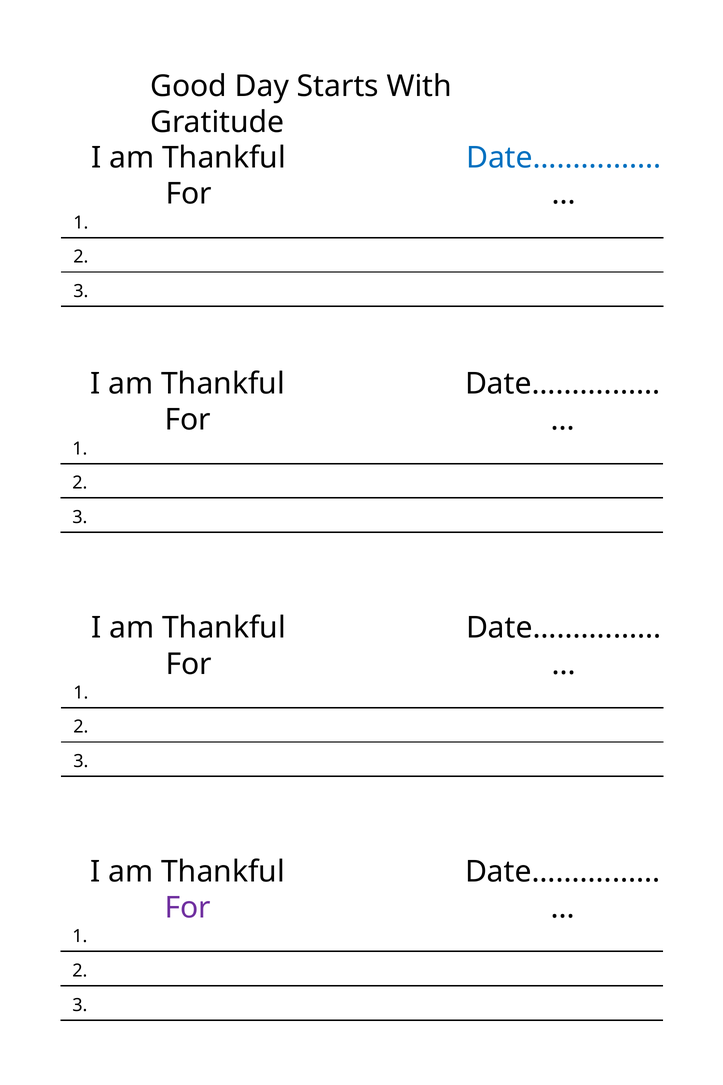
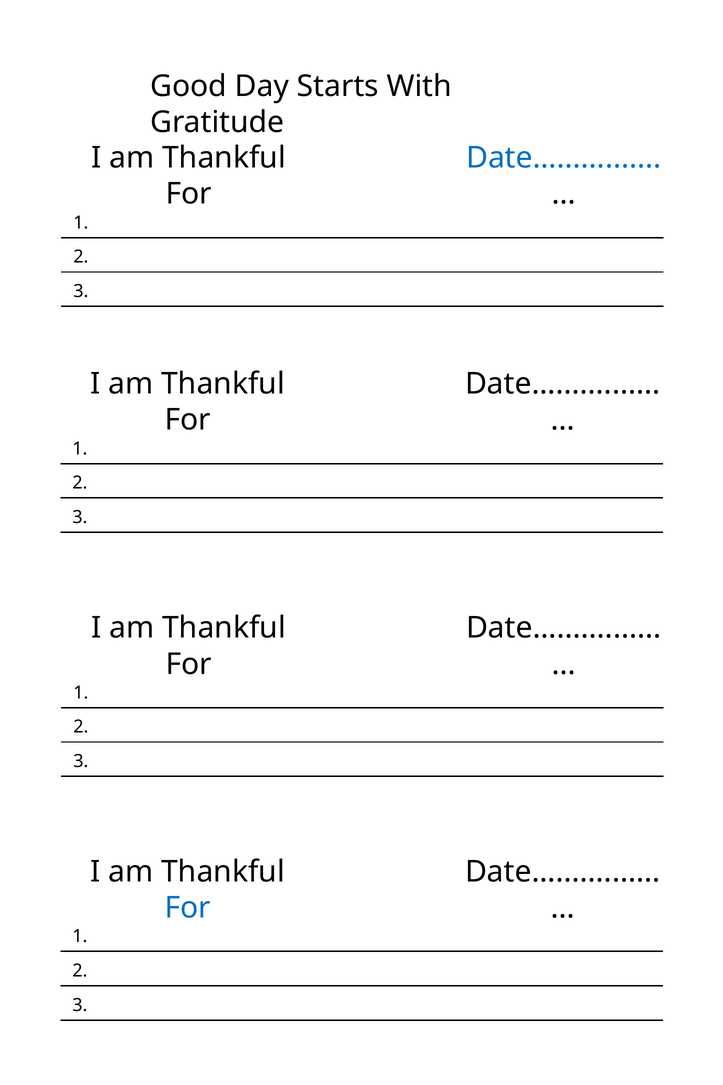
For colour: purple -> blue (188, 907)
